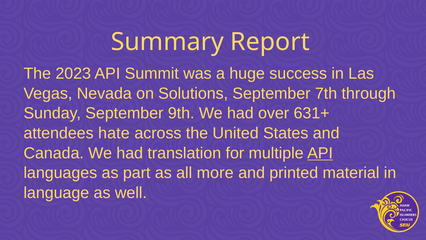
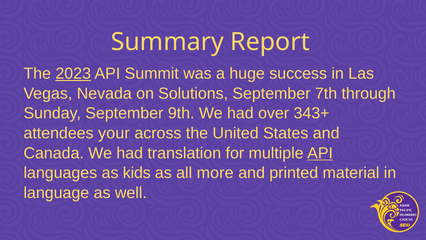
2023 underline: none -> present (73, 73)
631+: 631+ -> 343+ (312, 113)
hate: hate -> your (114, 133)
part: part -> kids (137, 173)
